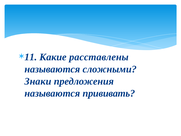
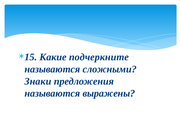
11: 11 -> 15 (31, 57)
расставлены: расставлены -> подчеркните (99, 57)
прививать: прививать -> выражены (109, 93)
